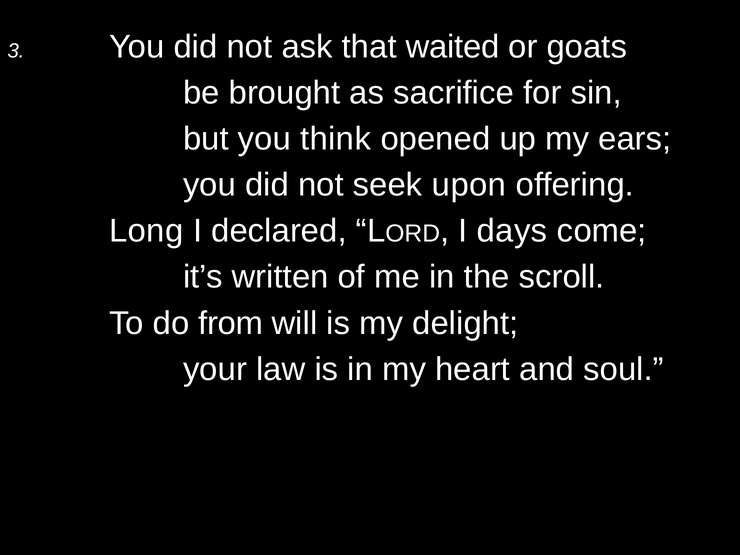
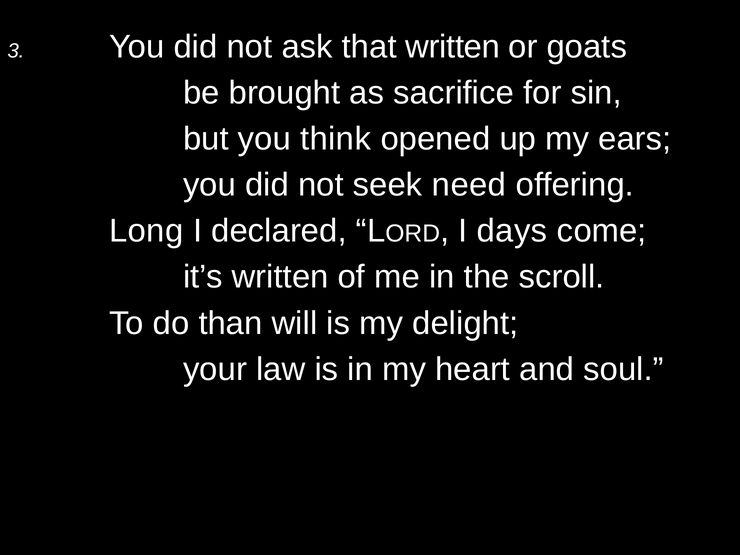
that waited: waited -> written (453, 47)
upon: upon -> need (469, 185)
from: from -> than (231, 323)
